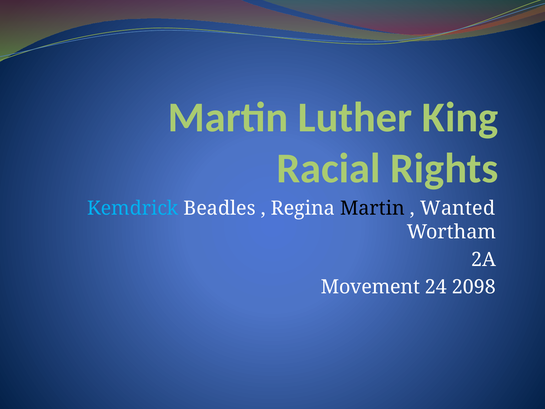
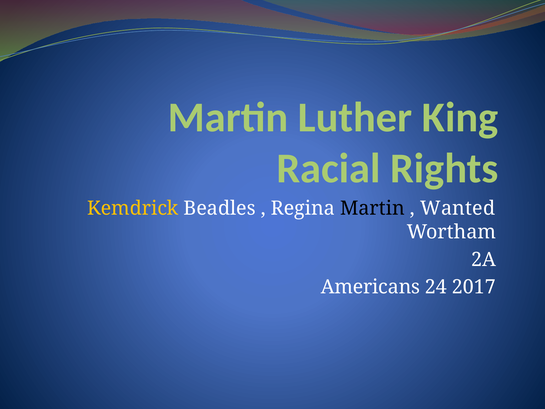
Kemdrick colour: light blue -> yellow (133, 208)
Movement: Movement -> Americans (370, 287)
2098: 2098 -> 2017 (474, 287)
